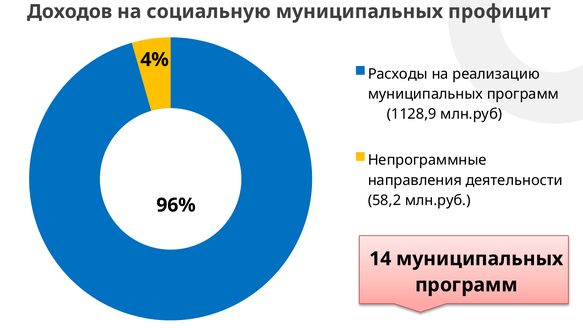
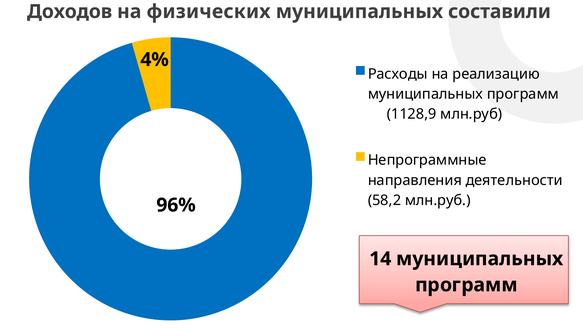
социальную: социальную -> физических (209, 12)
профицит: профицит -> составили (499, 12)
